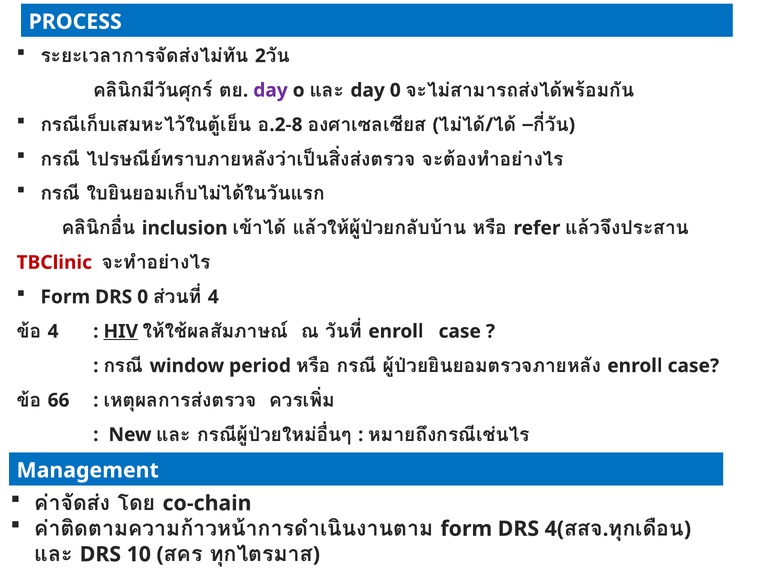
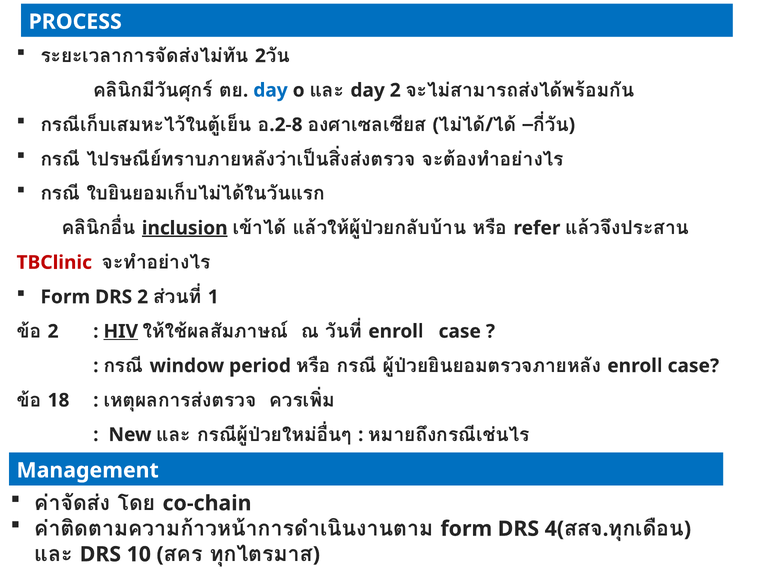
day colour: purple -> blue (270, 90)
day 0: 0 -> 2 (395, 90)
inclusion underline: none -> present (185, 228)
DRS 0: 0 -> 2 (143, 297)
4: 4 -> 1 (213, 297)
4: 4 -> 2 (53, 332)
66: 66 -> 18 (59, 401)
